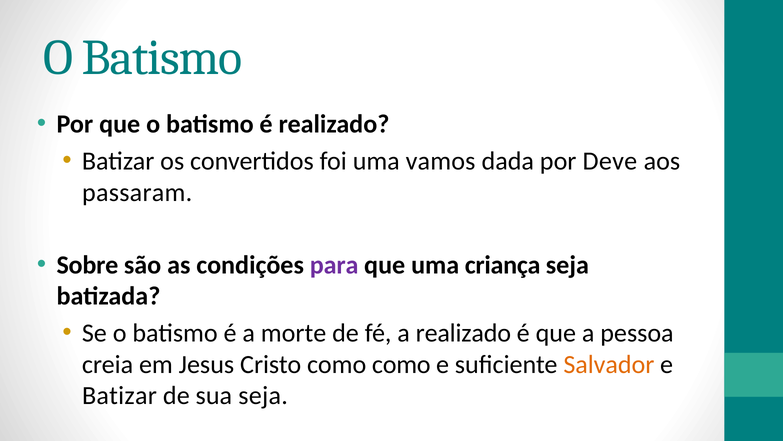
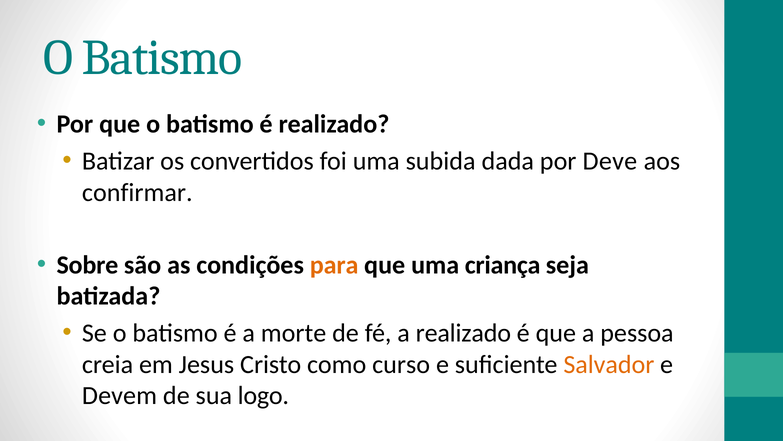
vamos: vamos -> subida (441, 161)
passaram: passaram -> confirmar (137, 192)
para colour: purple -> orange (334, 265)
como como: como -> curso (401, 364)
Batizar: Batizar -> Devem (120, 395)
sua seja: seja -> logo (263, 395)
